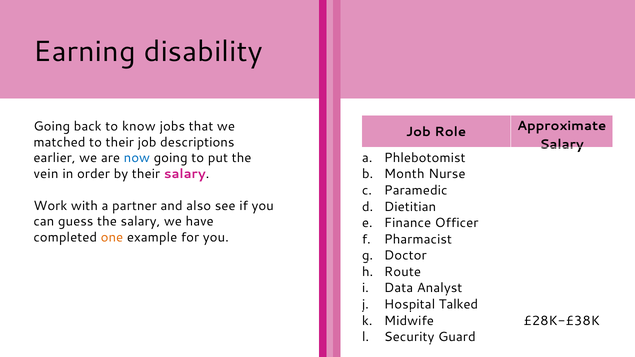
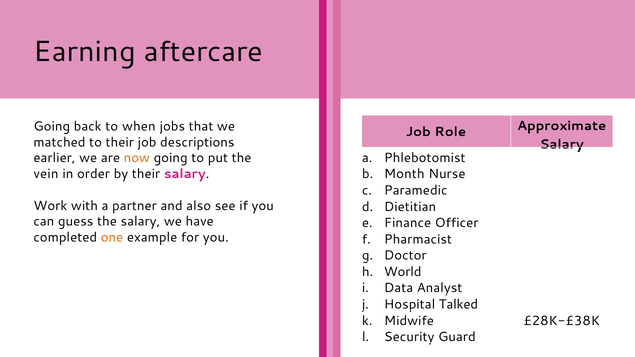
disability: disability -> aftercare (203, 51)
know: know -> when (139, 126)
now colour: blue -> orange (137, 158)
Route: Route -> World (403, 272)
